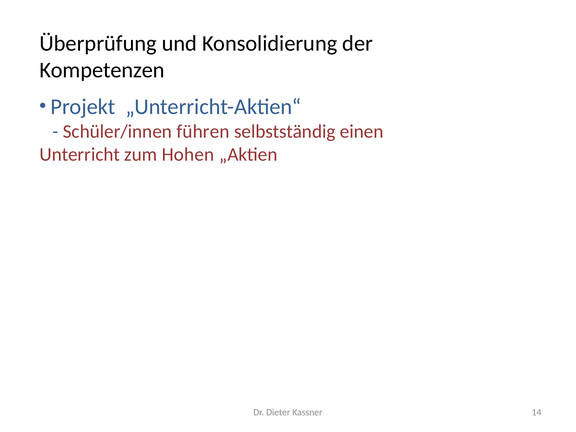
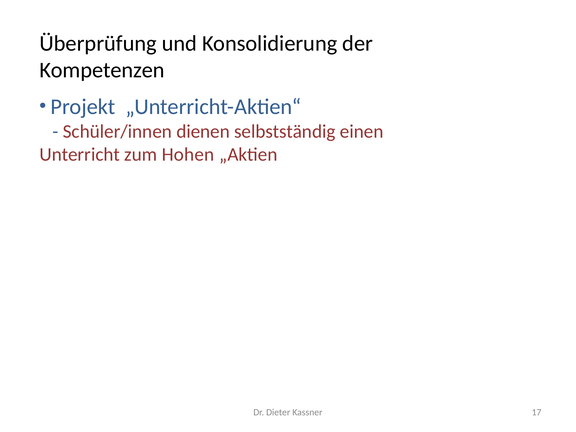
führen: führen -> dienen (203, 132)
14: 14 -> 17 (537, 412)
